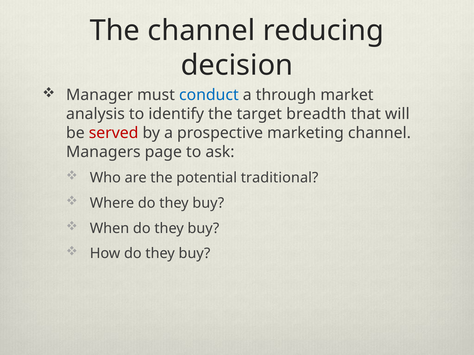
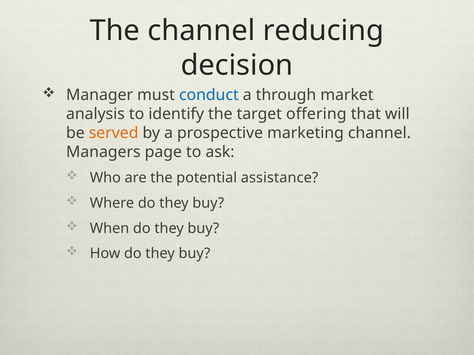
breadth: breadth -> offering (316, 114)
served colour: red -> orange (114, 133)
traditional: traditional -> assistance (280, 178)
